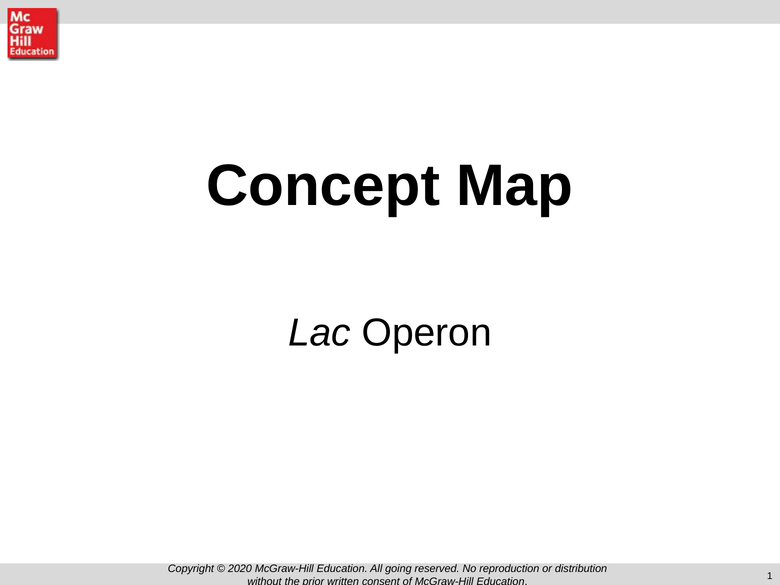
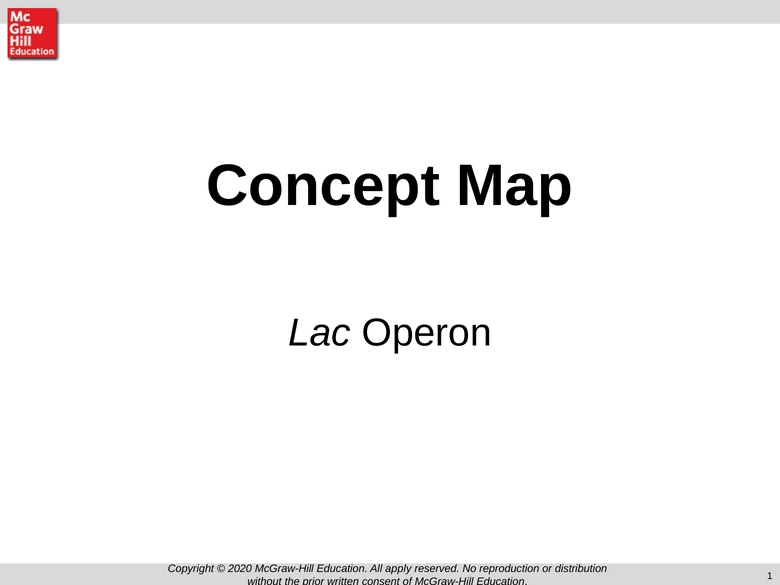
going: going -> apply (398, 568)
